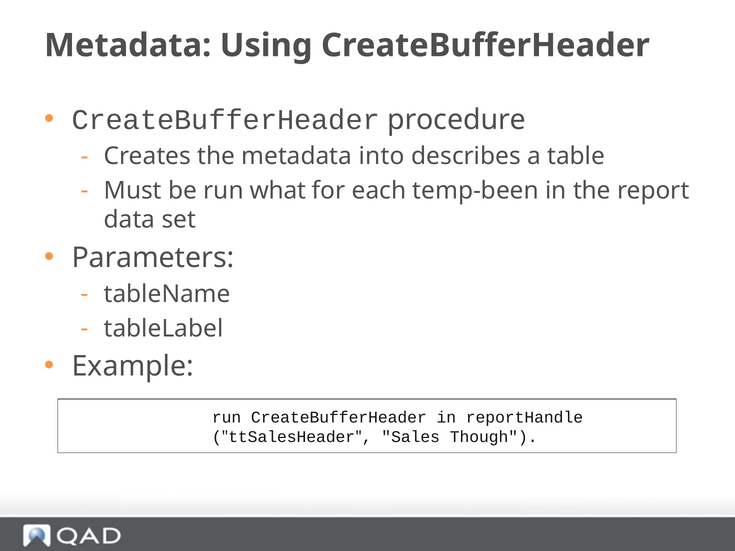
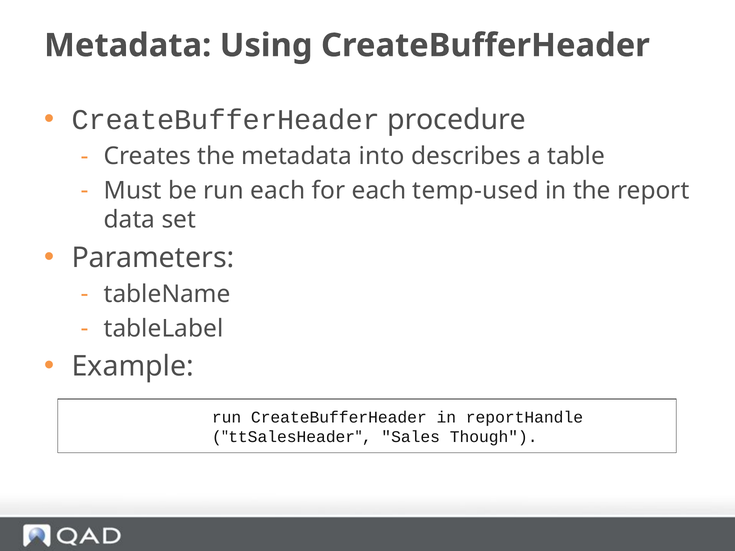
run what: what -> each (278, 191)
temp-been: temp-been -> temp-used (476, 191)
